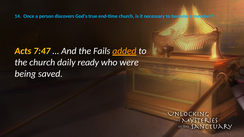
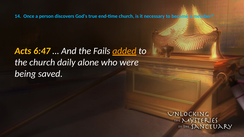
7:47: 7:47 -> 6:47 (42, 51)
ready: ready -> alone (88, 62)
